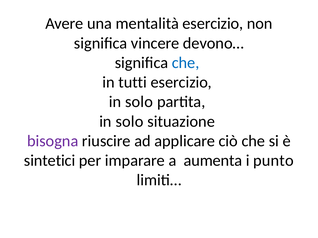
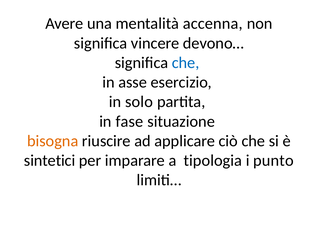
mentalità esercizio: esercizio -> accenna (213, 24)
tutti: tutti -> asse (133, 82)
solo: solo -> fase (129, 122)
bisogna colour: purple -> orange (53, 141)
aumenta: aumenta -> tipologia (213, 161)
